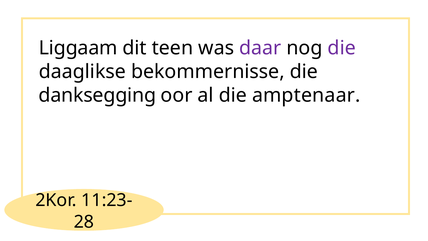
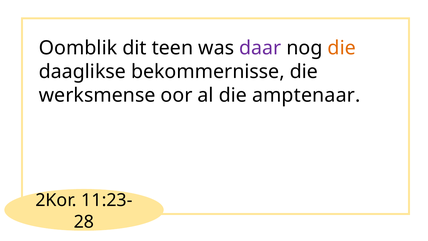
Liggaam: Liggaam -> Oomblik (78, 48)
die colour: purple -> orange (342, 48)
danksegging: danksegging -> werksmense (97, 95)
